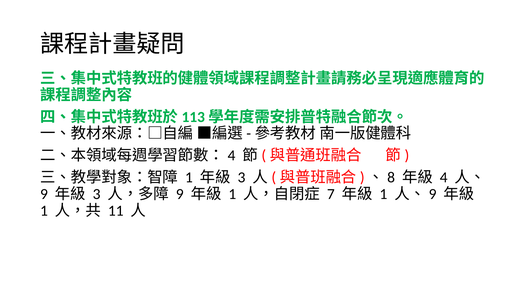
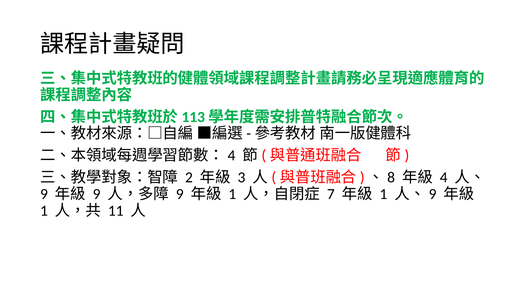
1: 1 -> 2 (189, 178)
3: 3 -> 9 (97, 194)
